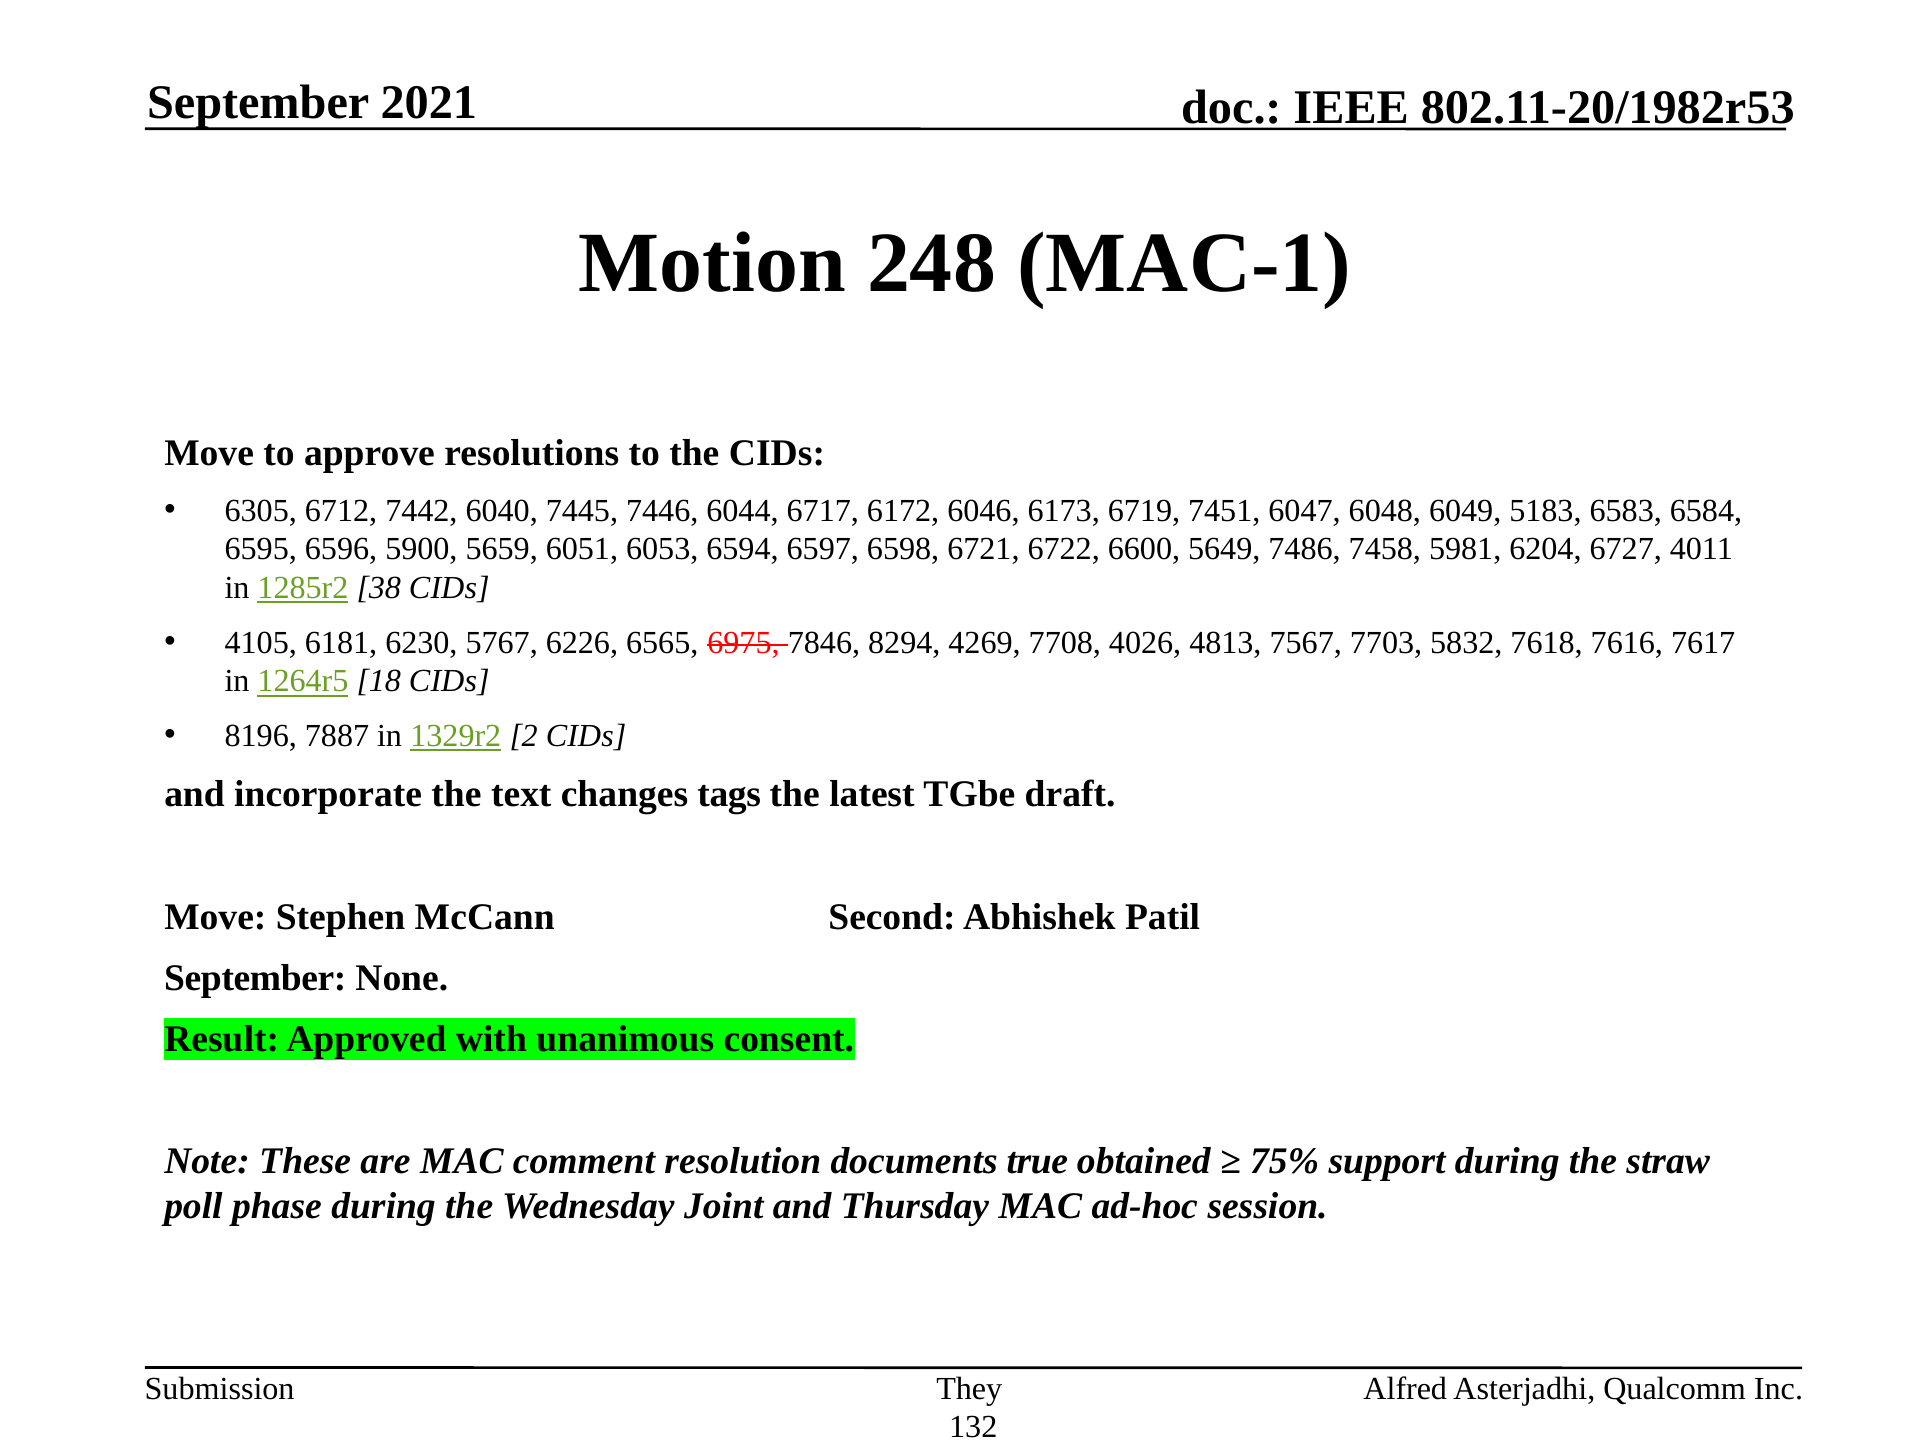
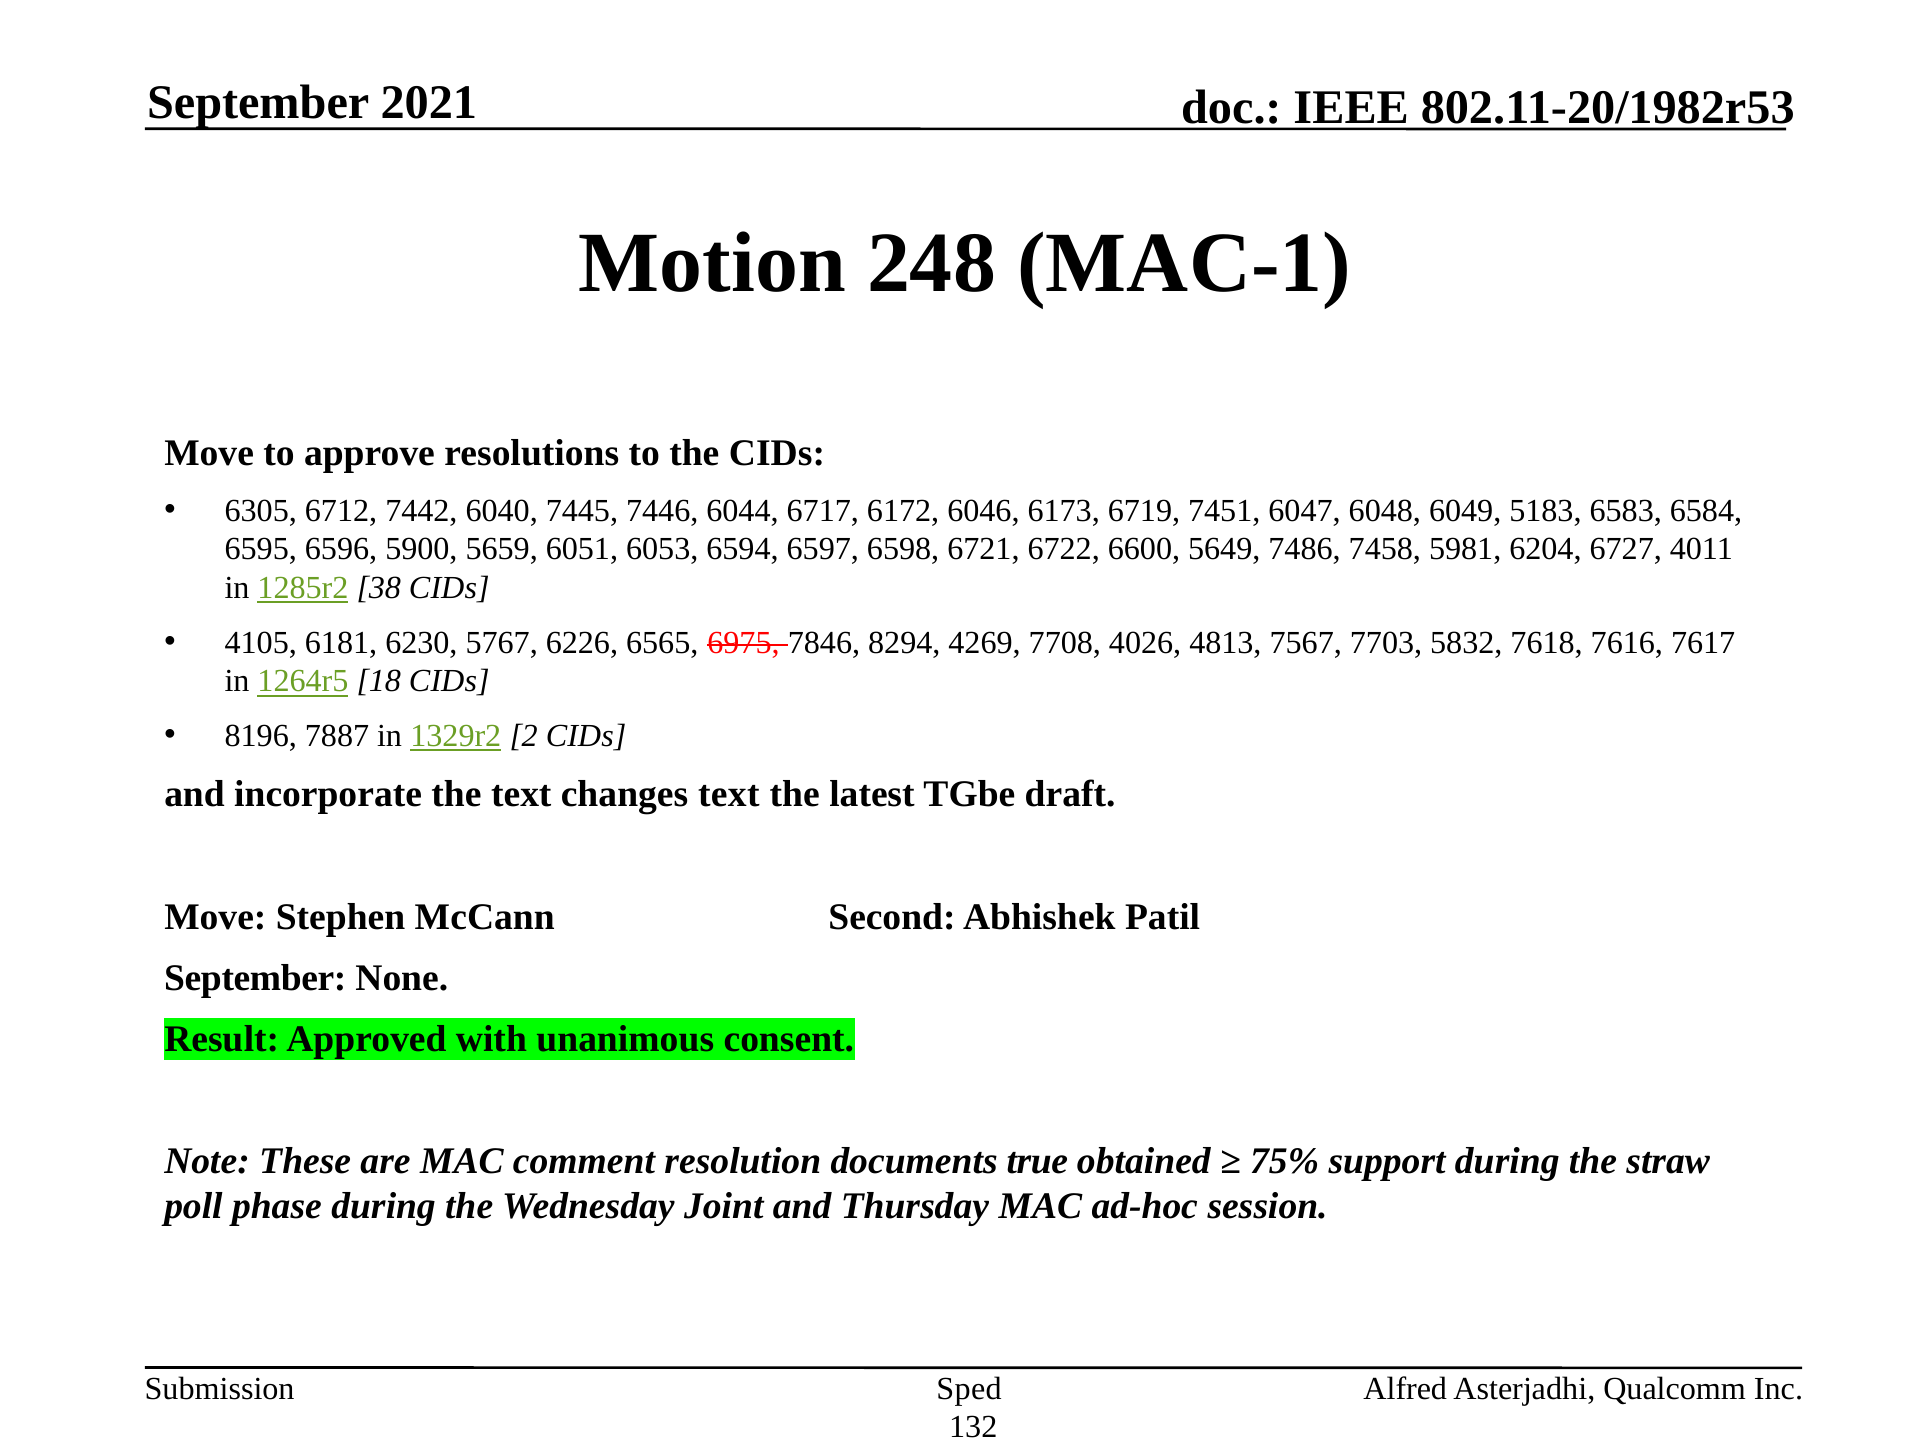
changes tags: tags -> text (729, 795)
They: They -> Sped (969, 1389)
